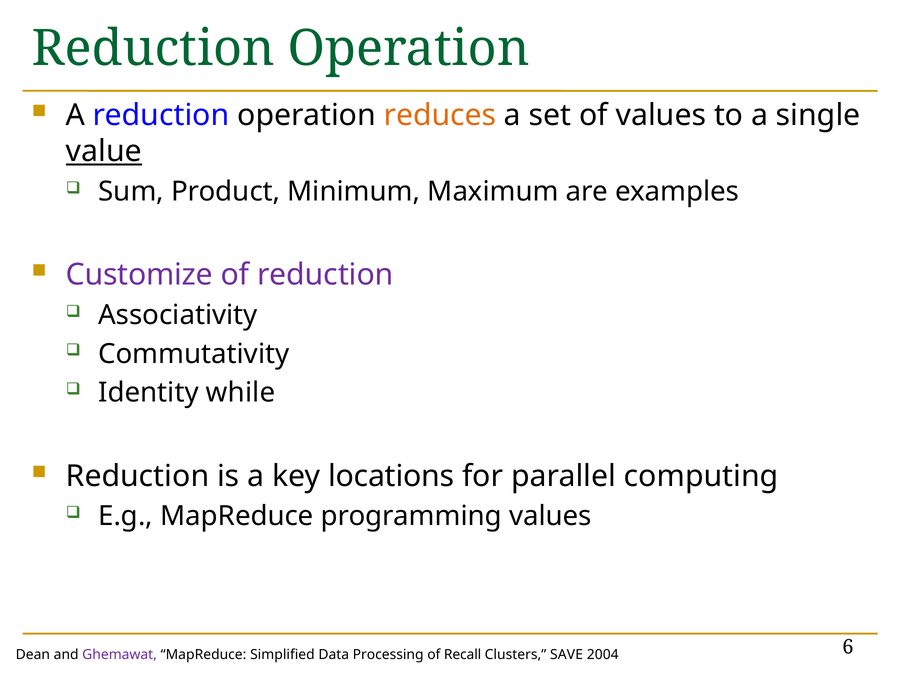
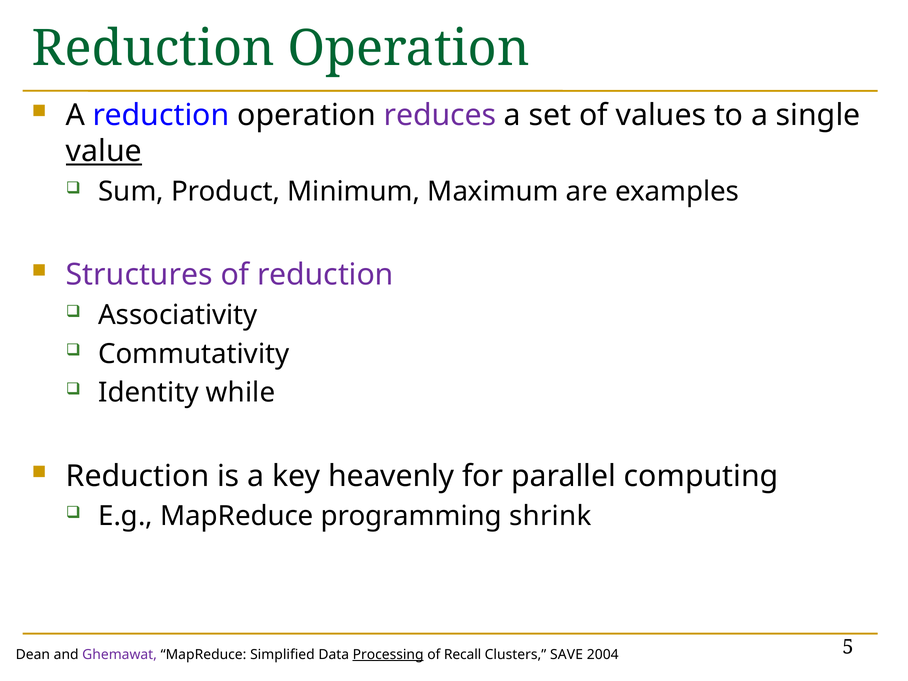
reduces colour: orange -> purple (440, 115)
Customize: Customize -> Structures (139, 275)
locations: locations -> heavenly (391, 476)
programming values: values -> shrink (550, 516)
Processing underline: none -> present (388, 655)
6: 6 -> 5 (848, 647)
